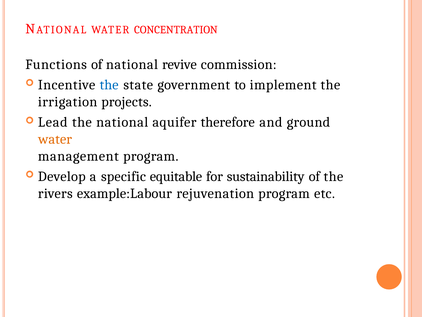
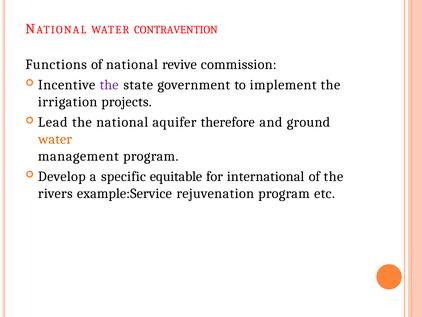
CONCENTRATION: CONCENTRATION -> CONTRAVENTION (176, 30)
the colour: blue -> purple (109, 85)
sustainability: sustainability -> international (266, 176)
example:Labour: example:Labour -> example:Service (124, 193)
